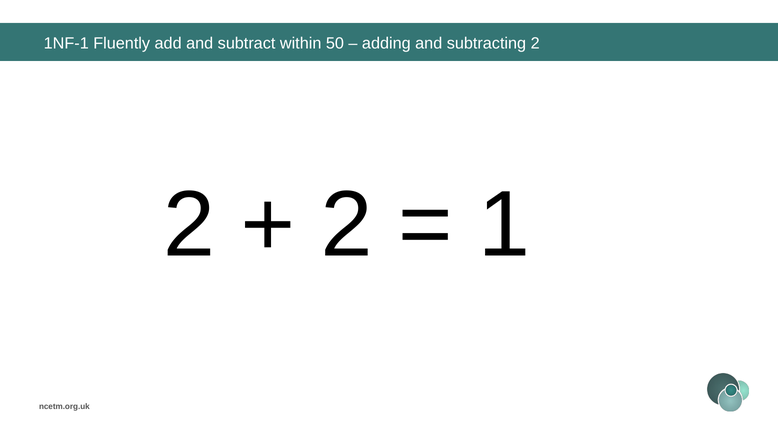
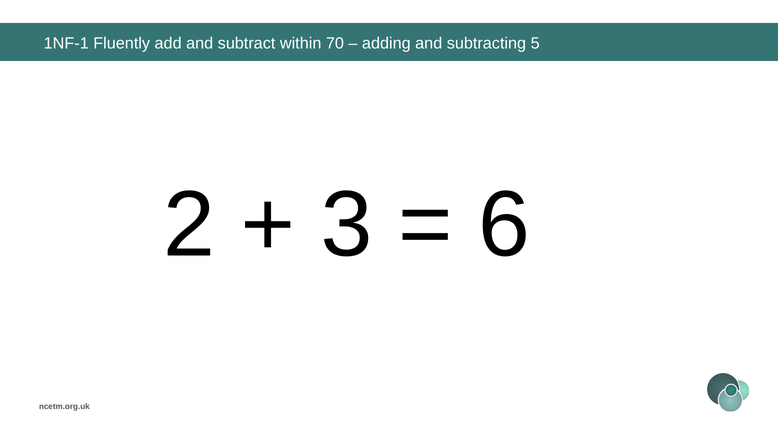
50: 50 -> 70 (335, 43)
subtracting 2: 2 -> 5 (535, 43)
2: 2 -> 3 (347, 225)
1: 1 -> 6 (504, 225)
